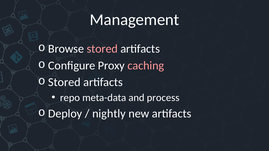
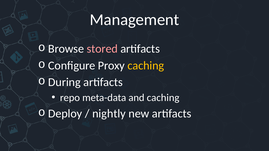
caching colour: pink -> yellow (146, 66)
Stored: Stored -> During (64, 82)
and process: process -> caching (163, 98)
